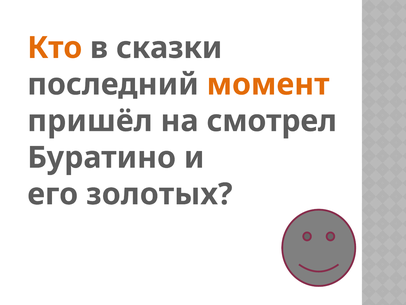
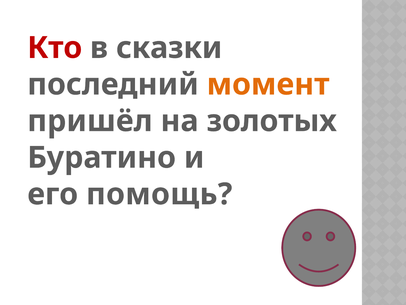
Кто colour: orange -> red (55, 48)
смотрел: смотрел -> золотых (272, 121)
золотых: золотых -> помощь (159, 194)
